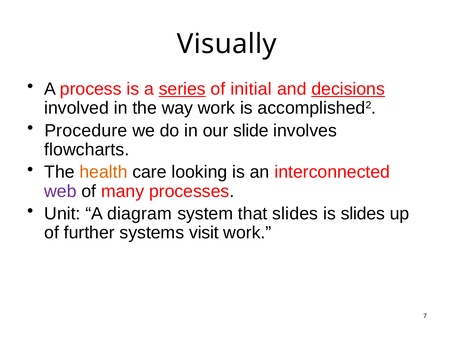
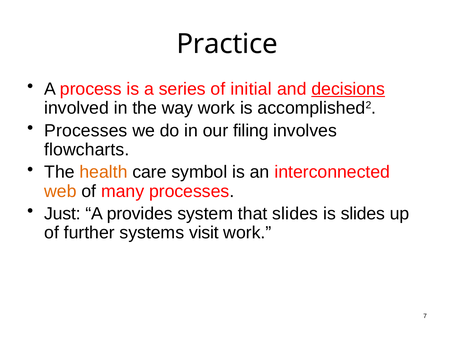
Visually: Visually -> Practice (227, 44)
series underline: present -> none (182, 89)
Procedure: Procedure -> Processes (86, 131)
slide: slide -> filing (251, 131)
looking: looking -> symbol (199, 172)
web colour: purple -> orange (60, 191)
Unit: Unit -> Just (62, 214)
diagram: diagram -> provides (140, 214)
